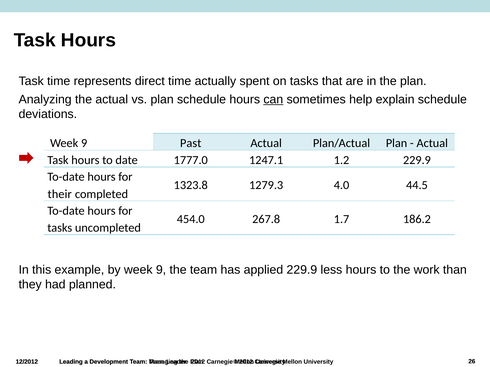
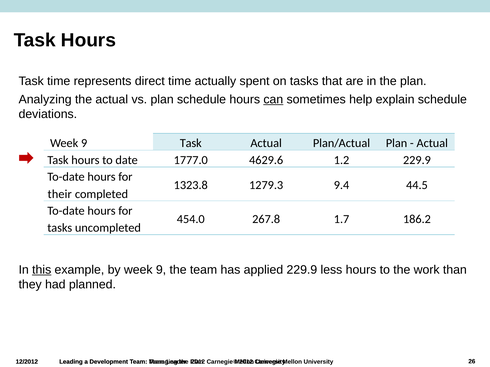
9 Past: Past -> Task (191, 143)
1247.1: 1247.1 -> 4629.6 (266, 160)
4.0: 4.0 -> 9.4 (342, 186)
this underline: none -> present (42, 270)
